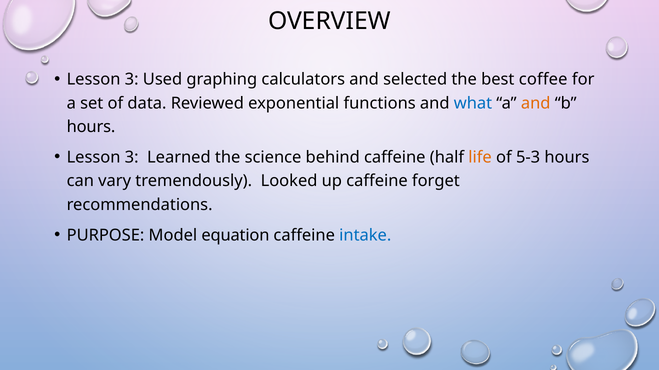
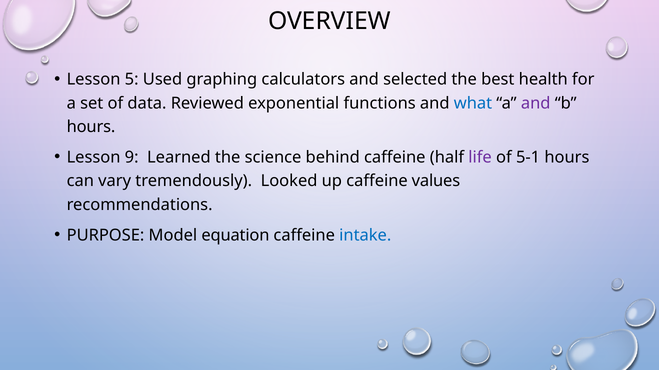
3: 3 -> 5 (132, 80)
coffee: coffee -> health (543, 80)
and colour: orange -> purple (536, 103)
3: 3 -> 9 (132, 158)
life colour: orange -> purple (480, 158)
5-3: 5-3 -> 5-1 (528, 158)
forget: forget -> values (436, 181)
